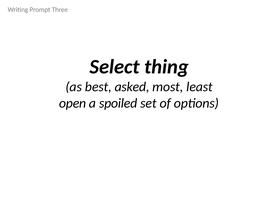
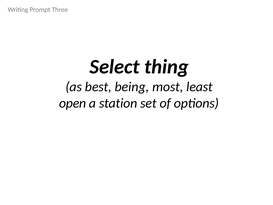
asked: asked -> being (132, 87)
spoiled: spoiled -> station (118, 103)
